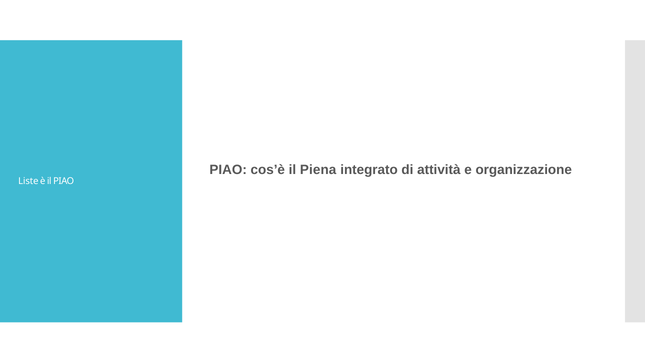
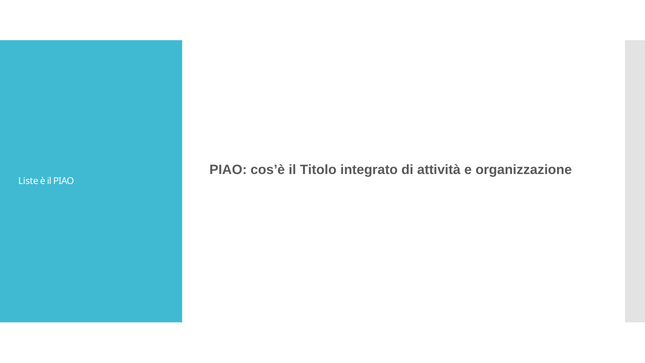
Piena: Piena -> Titolo (318, 170)
